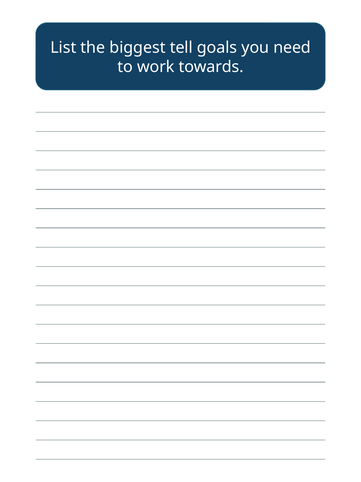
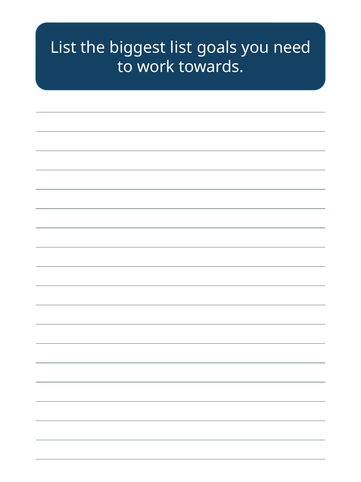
biggest tell: tell -> list (181, 47)
